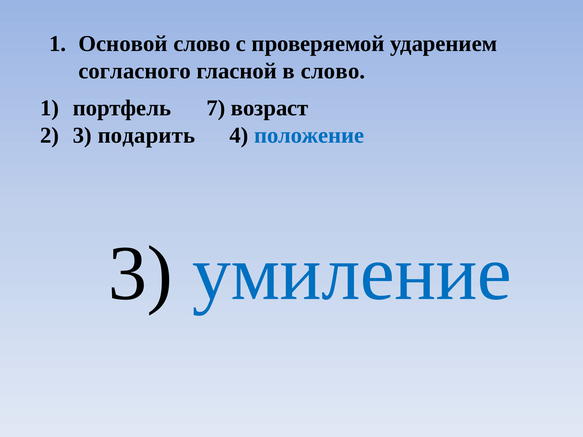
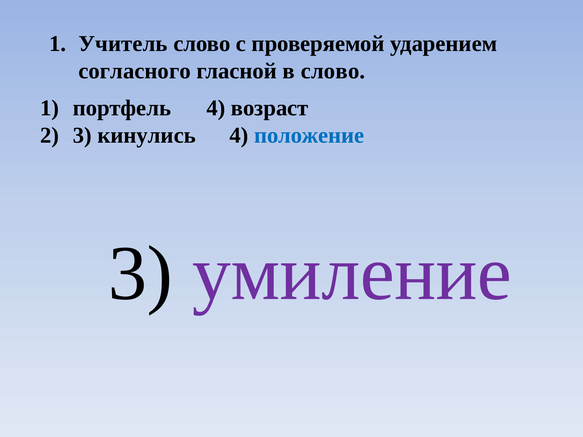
Основой: Основой -> Учитель (123, 44)
портфель 7: 7 -> 4 (216, 108)
подарить: подарить -> кинулись (147, 135)
умиление colour: blue -> purple (352, 274)
